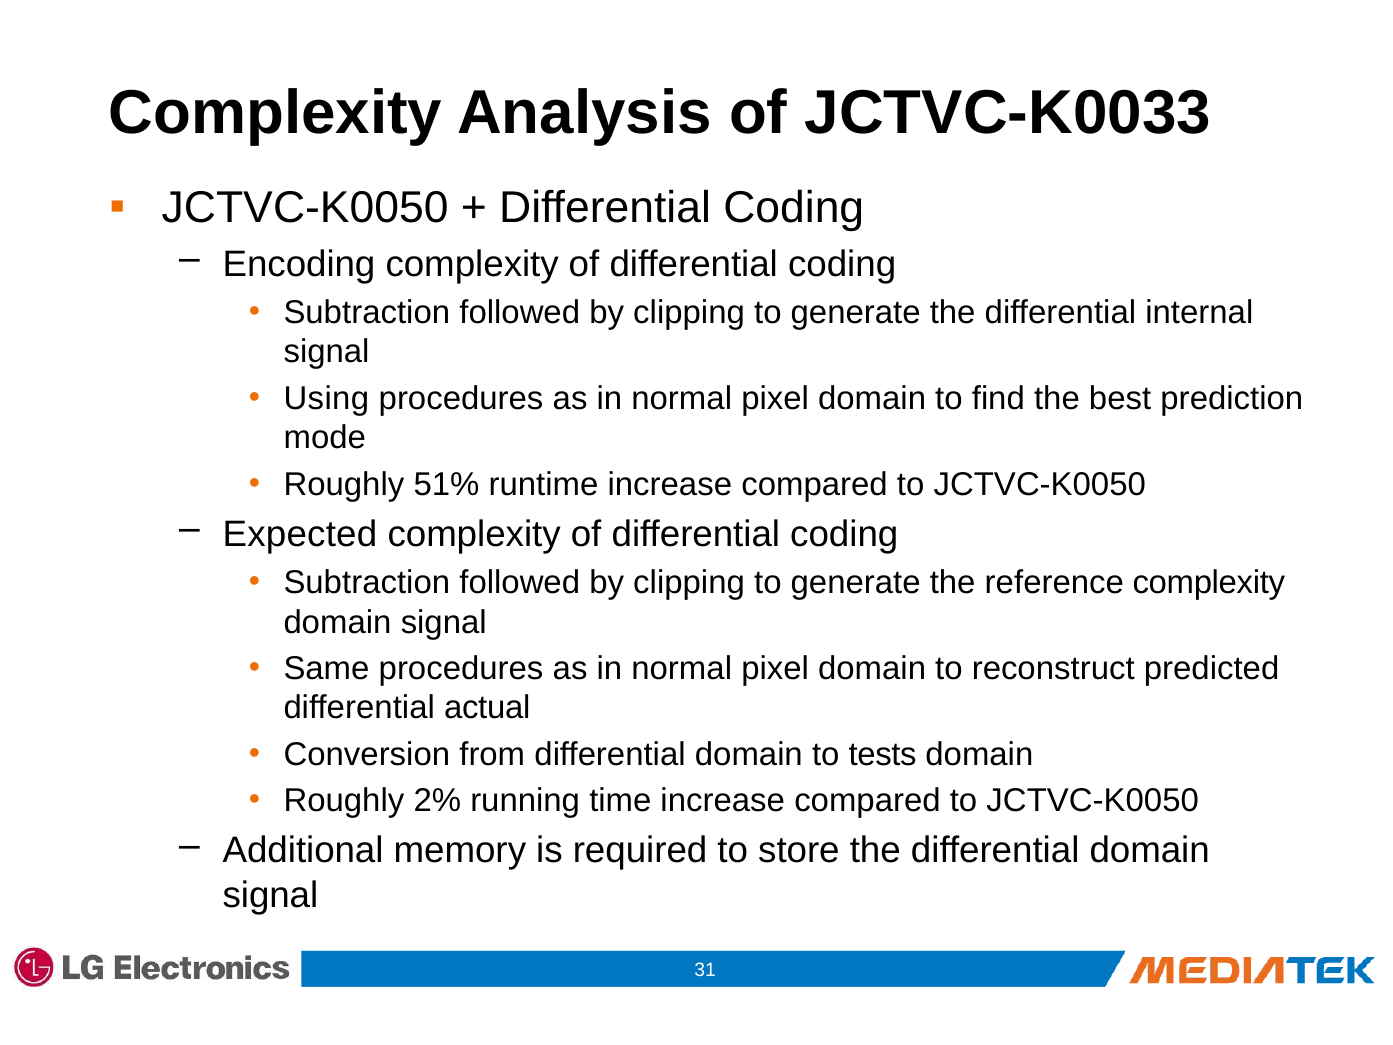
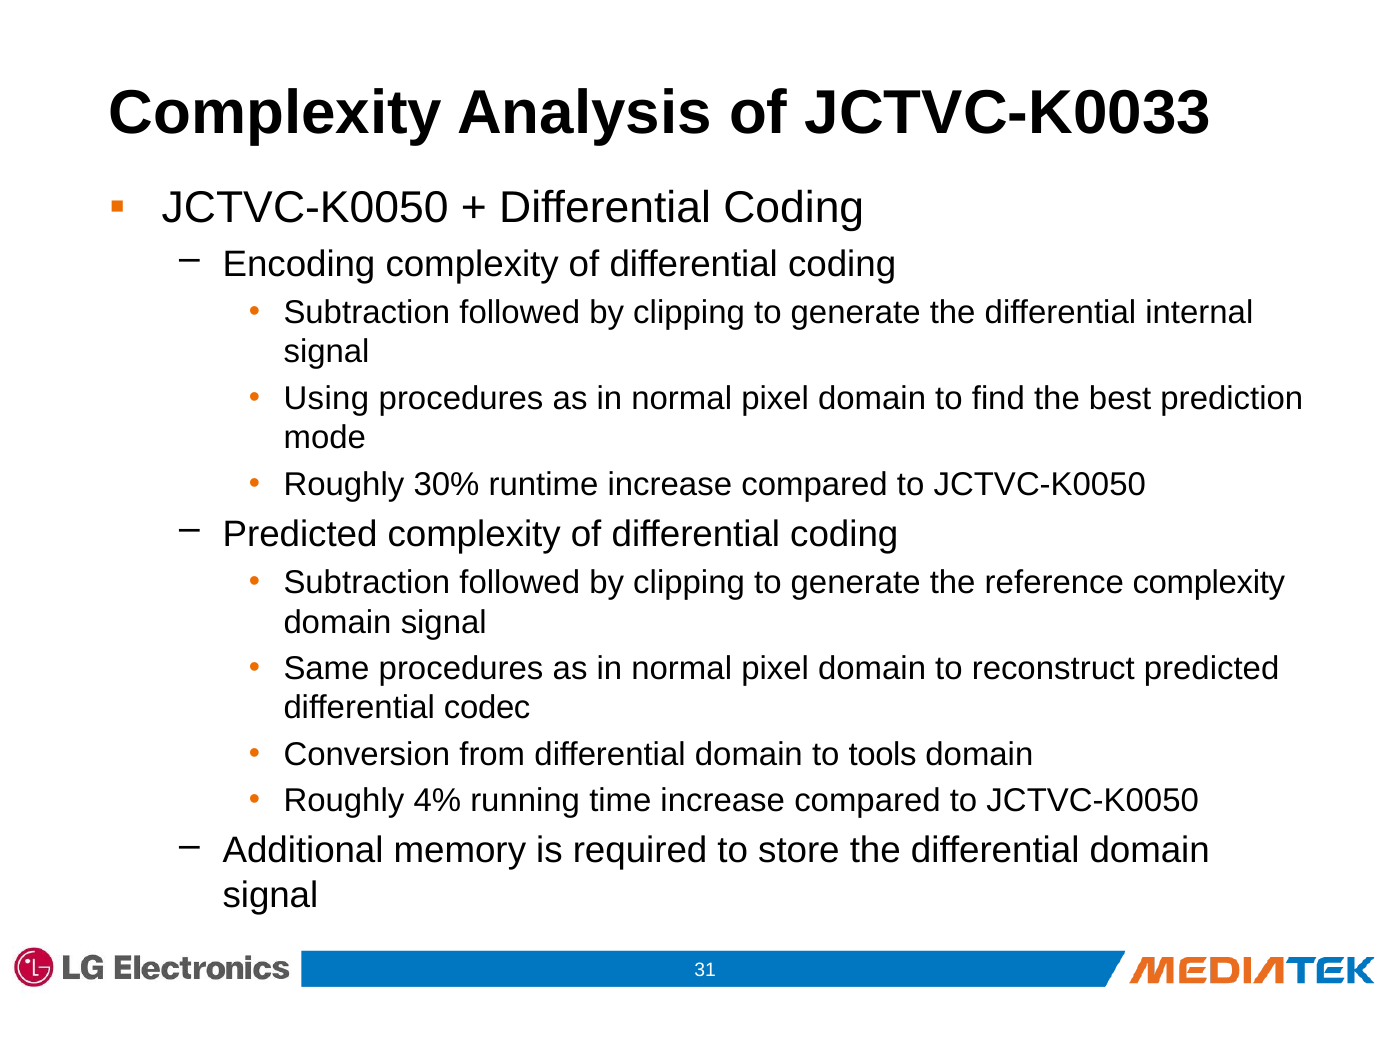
51%: 51% -> 30% (446, 484)
Expected: Expected -> Predicted (300, 534)
actual: actual -> codec (487, 708)
tests: tests -> tools (883, 754)
2%: 2% -> 4% (437, 801)
